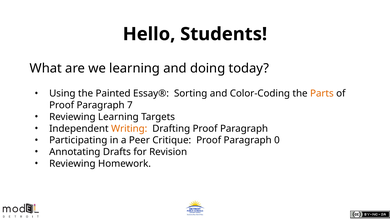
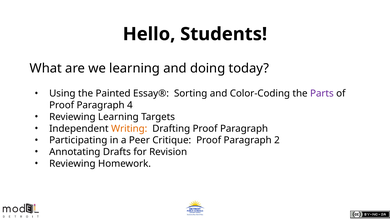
Parts colour: orange -> purple (322, 94)
7: 7 -> 4 (130, 105)
0: 0 -> 2 (277, 140)
